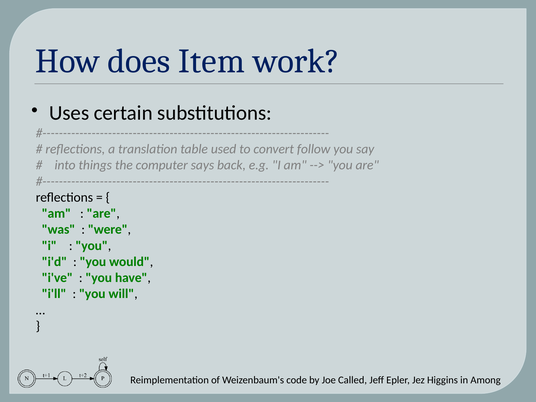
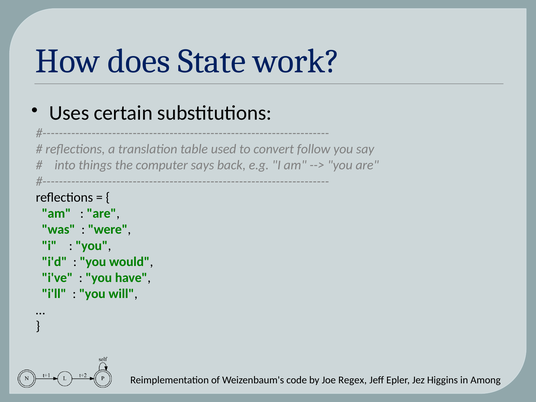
Item: Item -> State (212, 61)
Called: Called -> Regex (353, 380)
